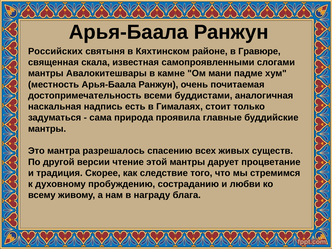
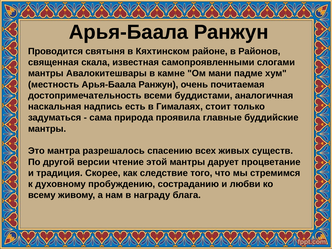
Российских: Российских -> Проводится (56, 51)
Гравюре: Гравюре -> Районов (259, 51)
